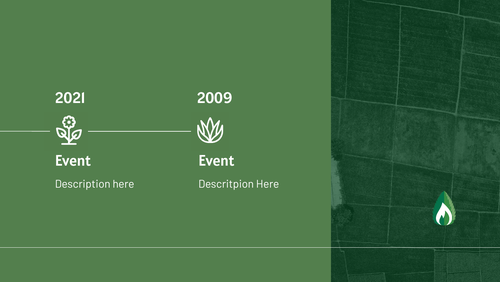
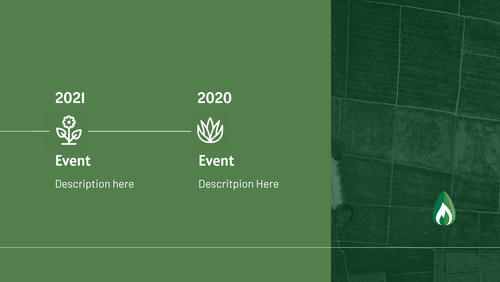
2009: 2009 -> 2020 (215, 98)
